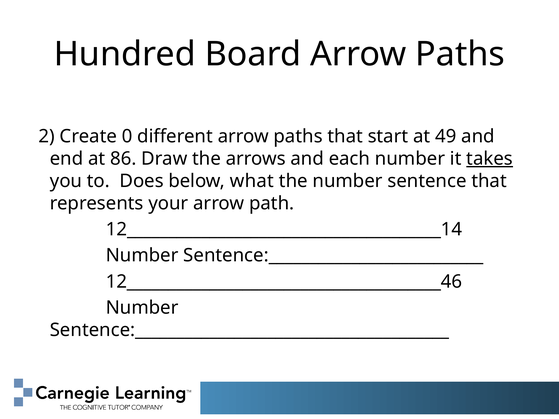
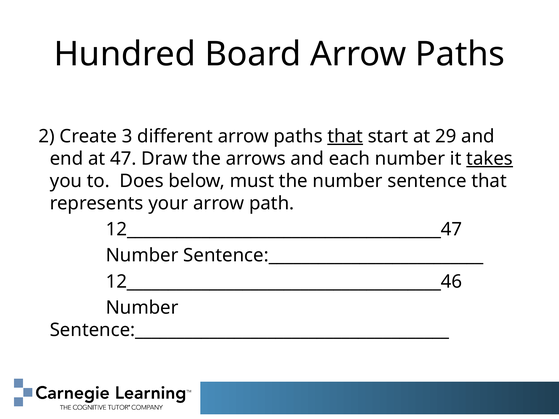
0: 0 -> 3 (127, 136)
that underline: none -> present (345, 136)
49: 49 -> 29 (446, 136)
86: 86 -> 47 (123, 159)
what: what -> must (252, 181)
12______________________________________14: 12______________________________________14 -> 12______________________________________47 (284, 230)
